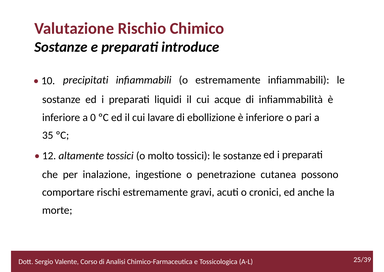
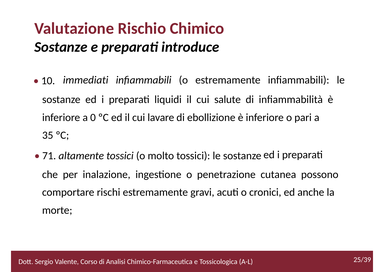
precipitati: precipitati -> immediati (86, 80)
acque: acque -> salute (228, 99)
12: 12 -> 71 (49, 155)
